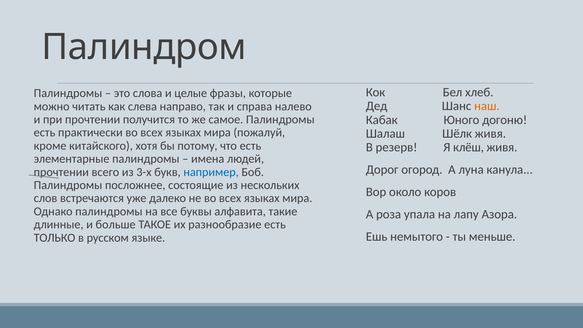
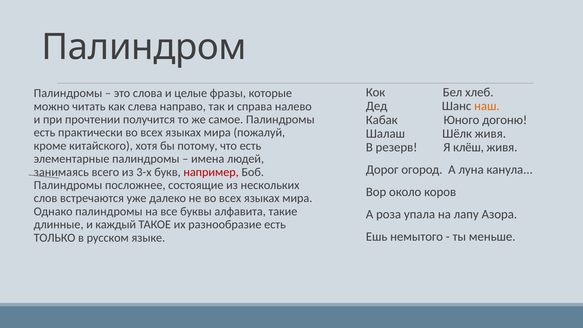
прочтении: прочтении -> занимаясь (61, 172)
например colour: blue -> red (211, 172)
больше: больше -> каждый (116, 225)
